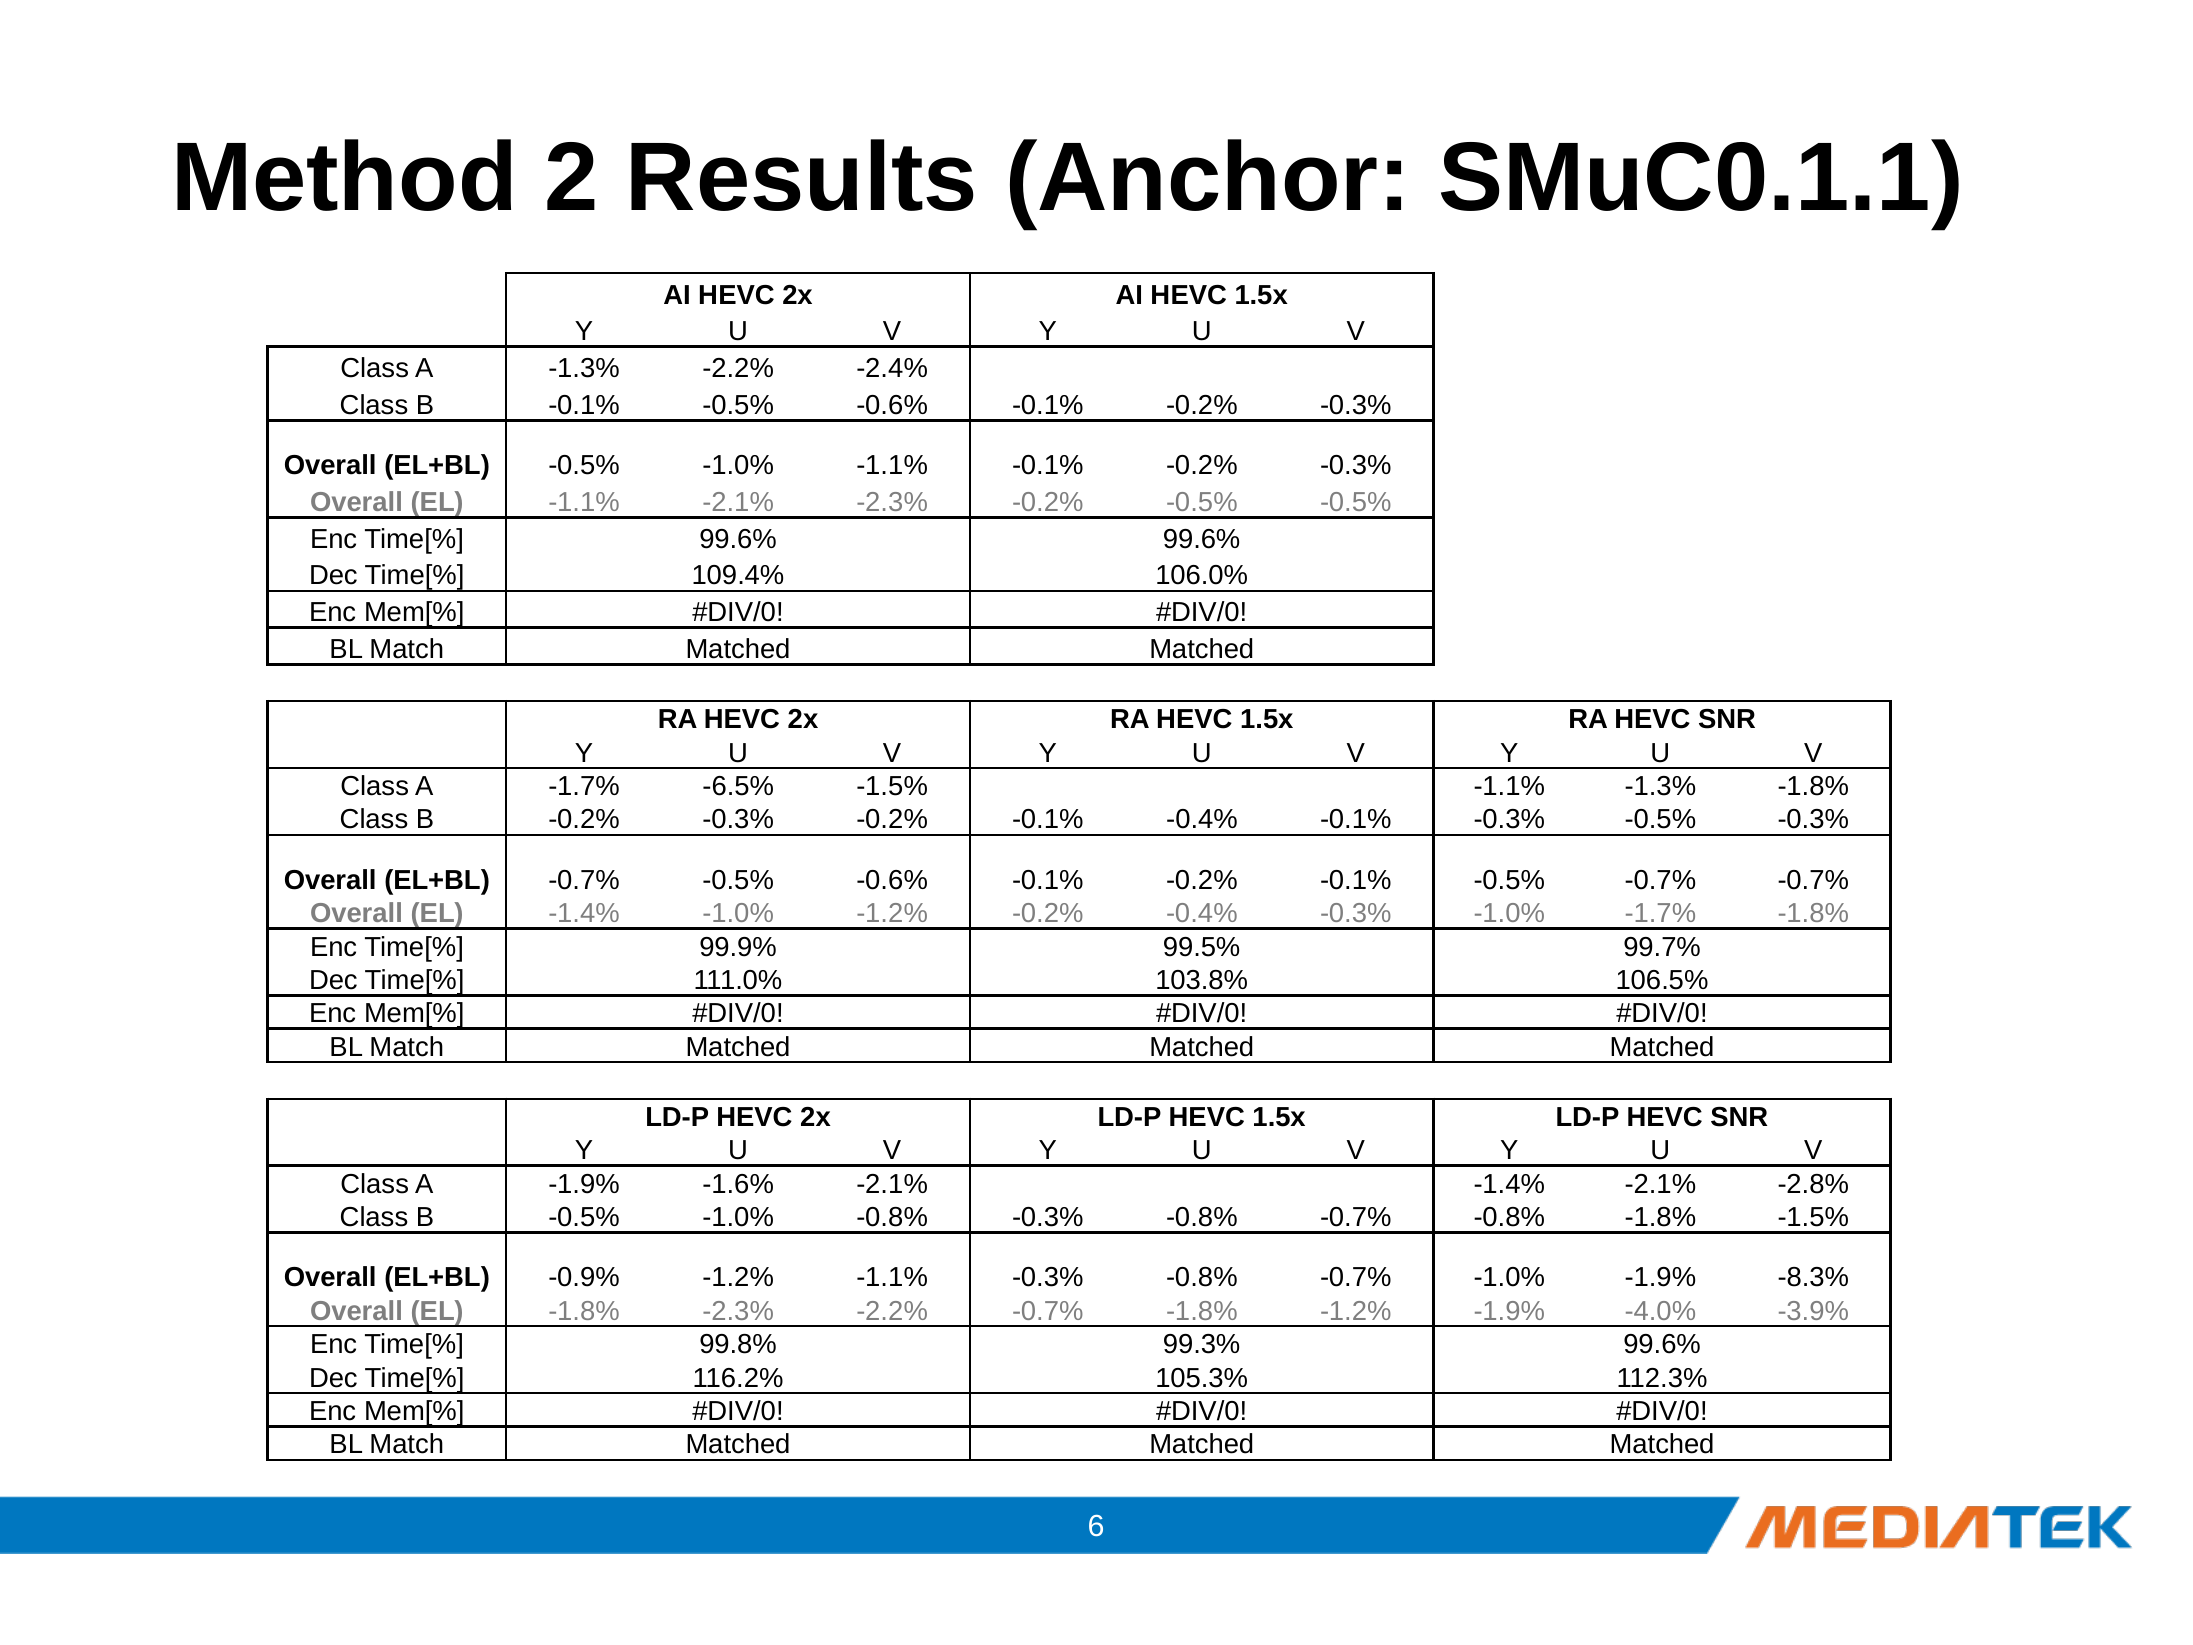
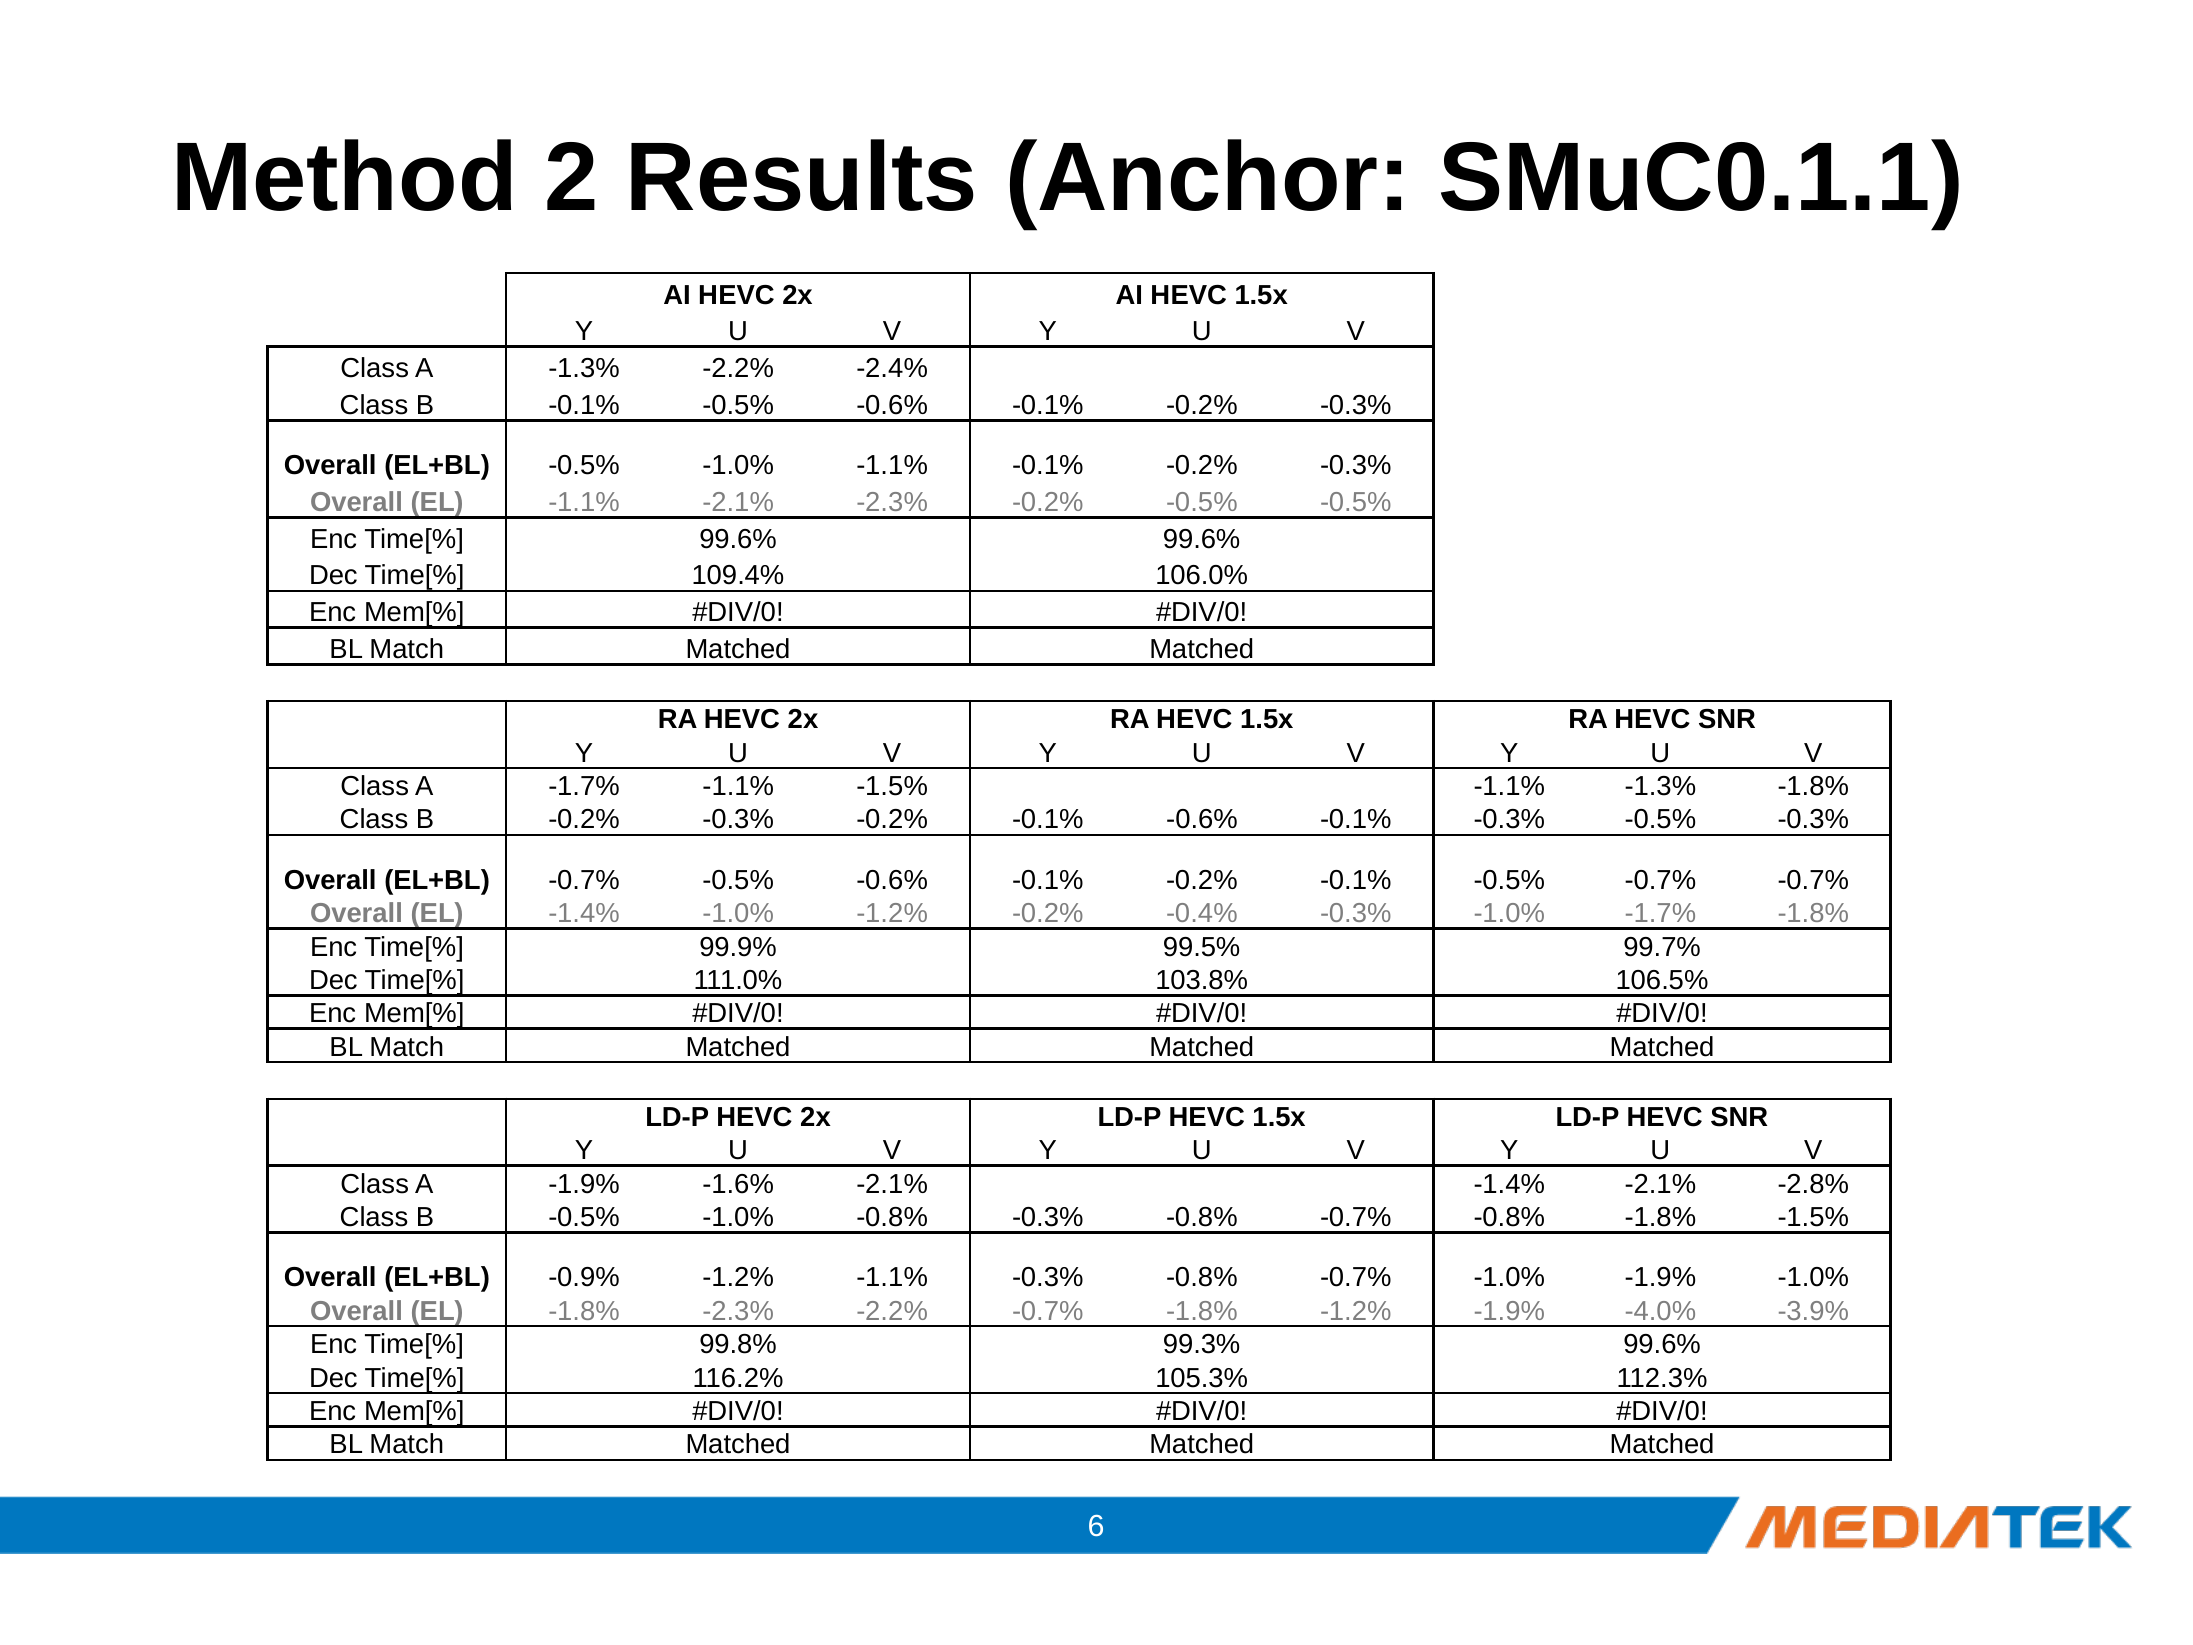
-1.7% -6.5%: -6.5% -> -1.1% (738, 786)
-0.1% -0.4%: -0.4% -> -0.6% (1202, 820)
-1.9% -8.3%: -8.3% -> -1.0% (1813, 1278)
